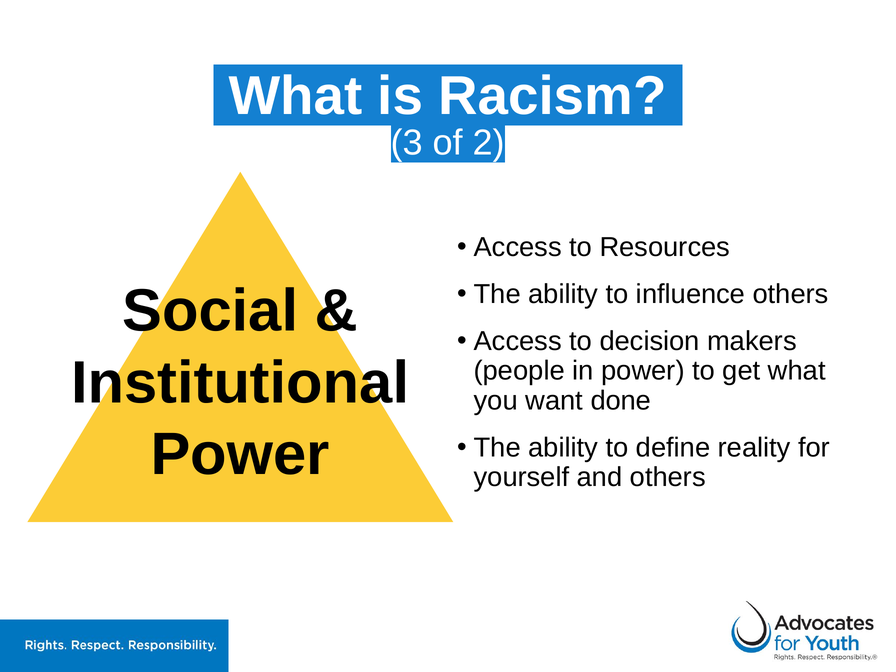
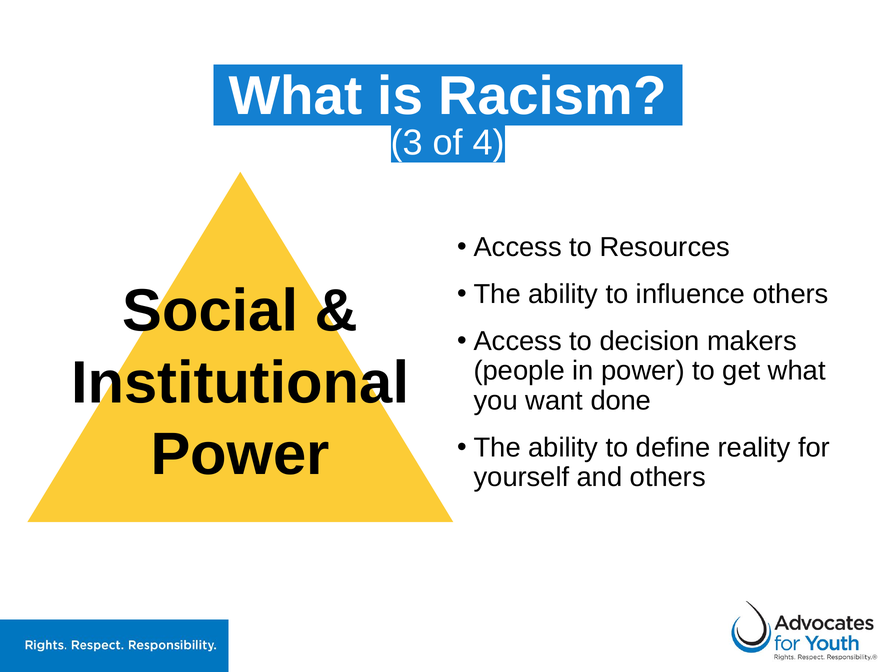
2: 2 -> 4 (489, 143)
